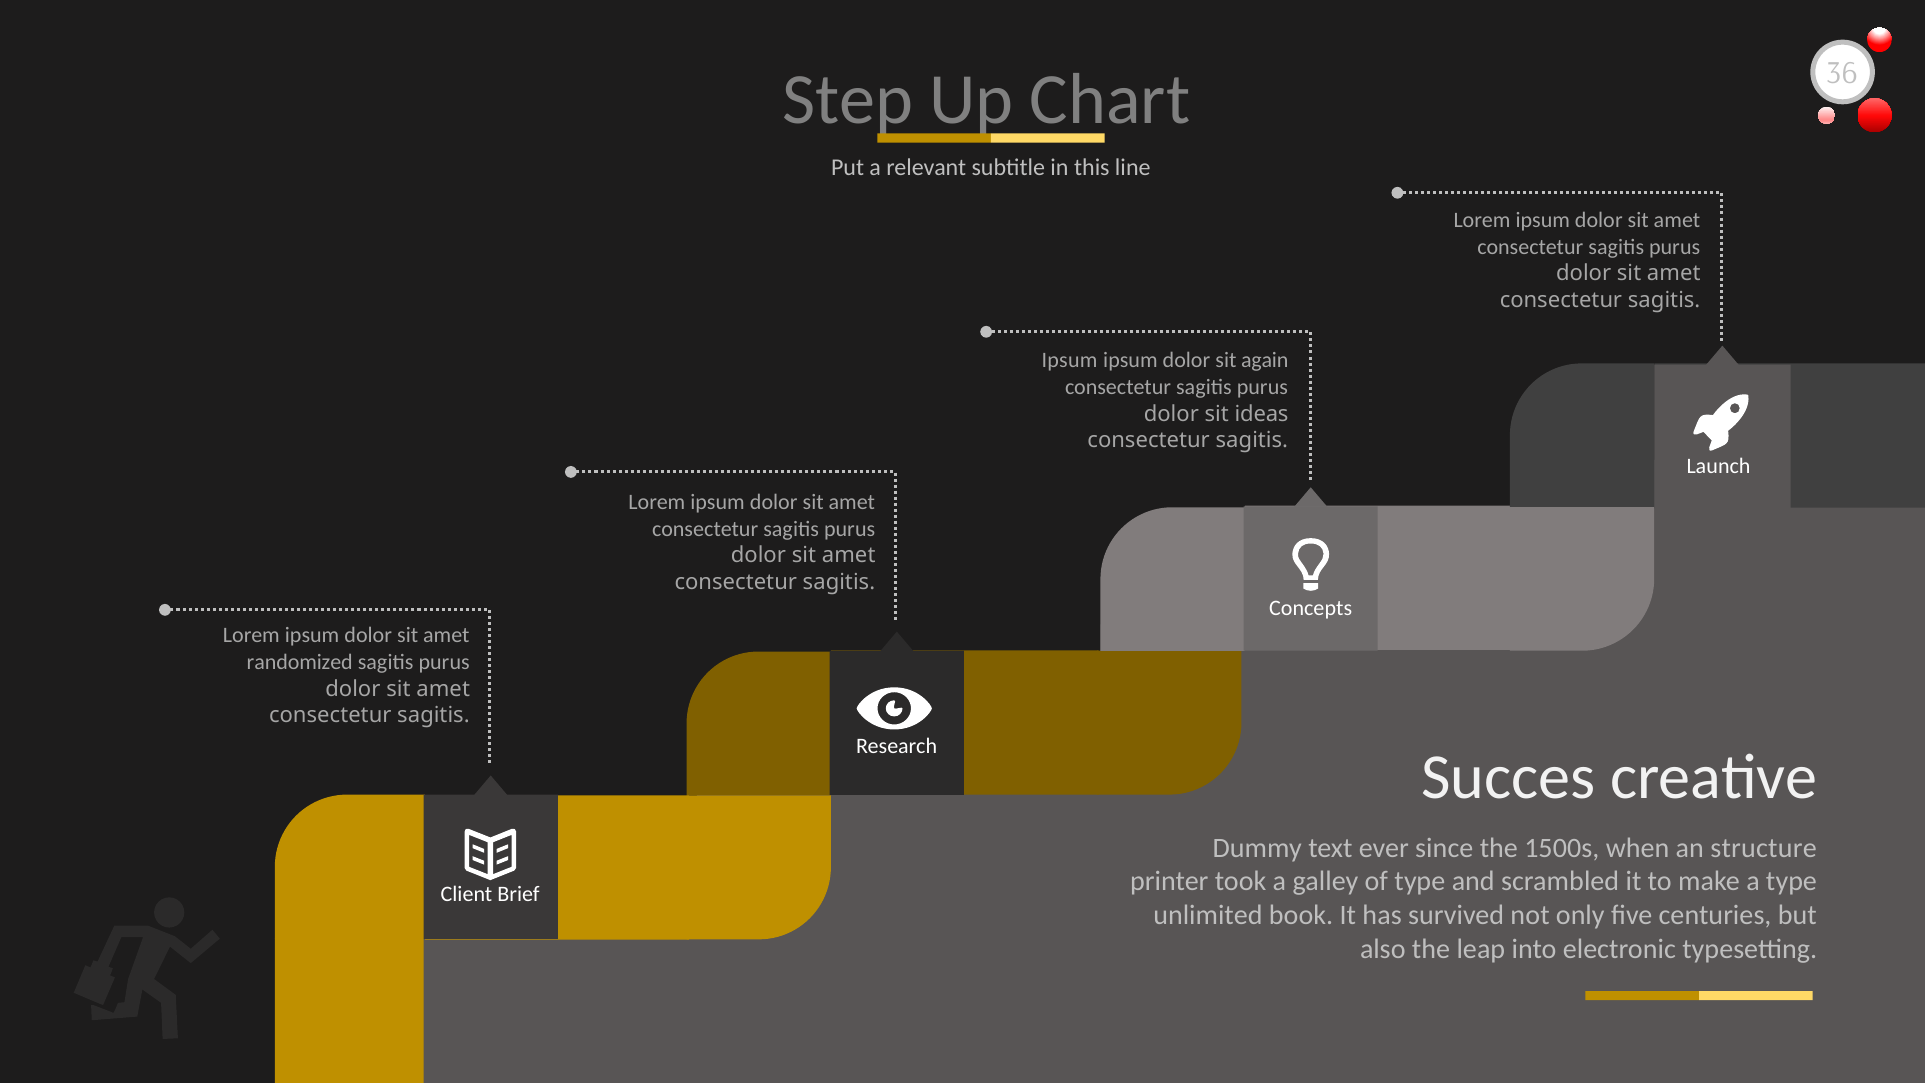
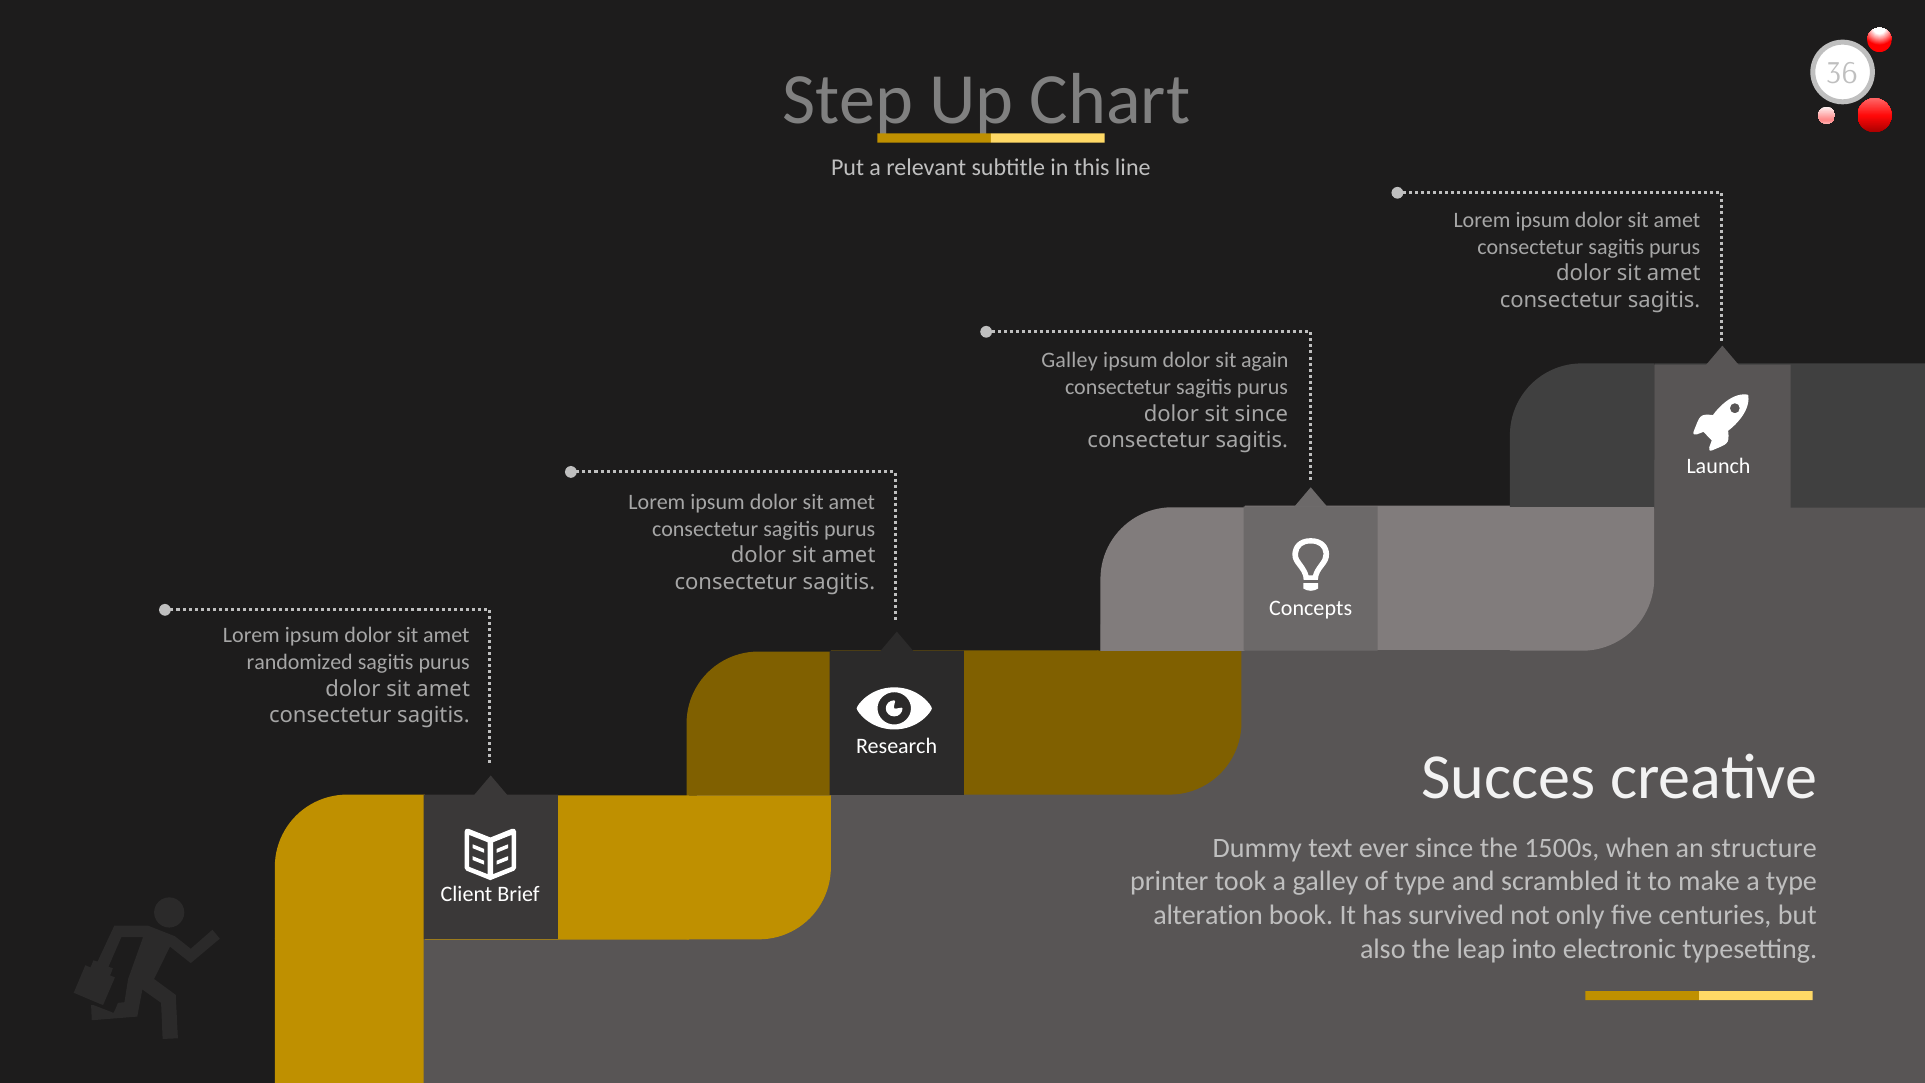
Ipsum: Ipsum -> Galley (1070, 361)
sit ideas: ideas -> since (1261, 414)
unlimited: unlimited -> alteration (1208, 915)
